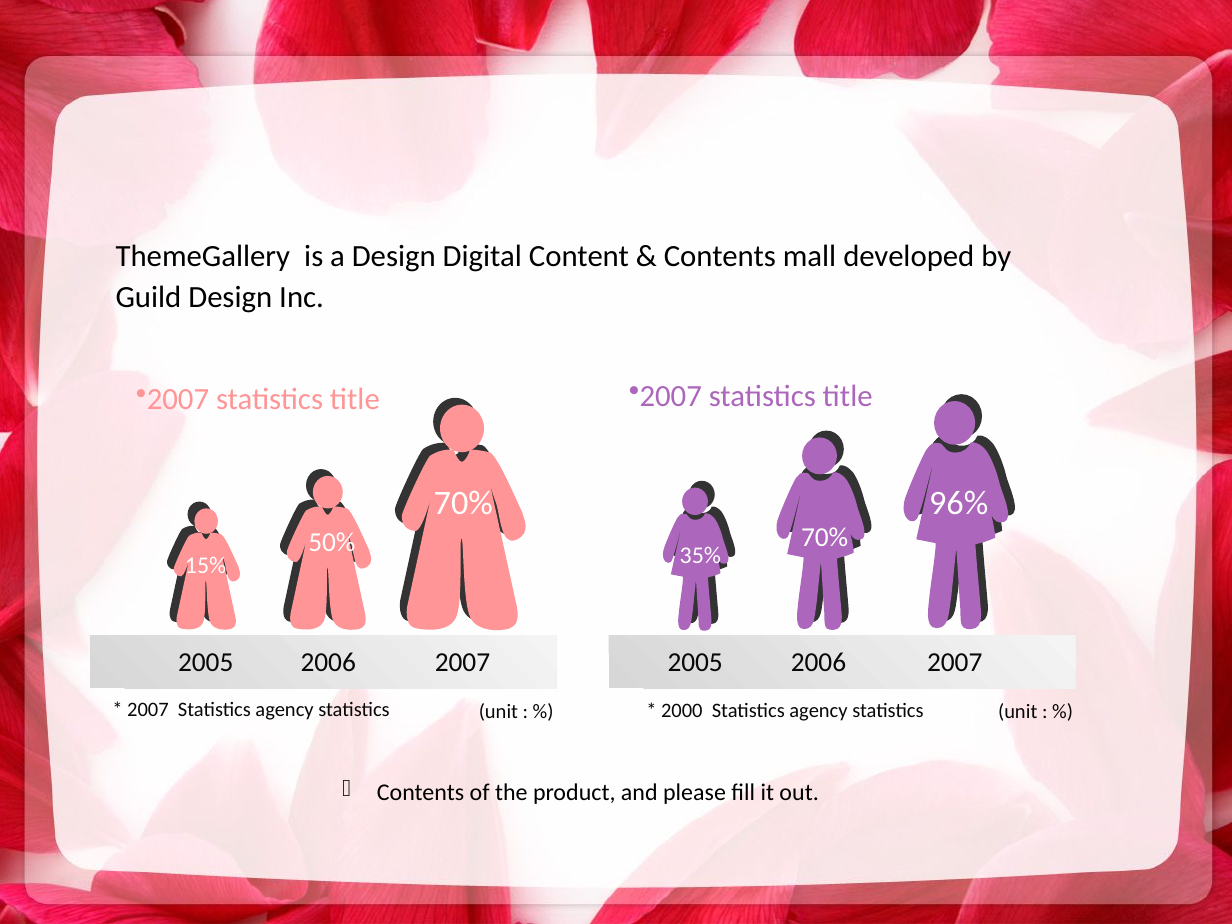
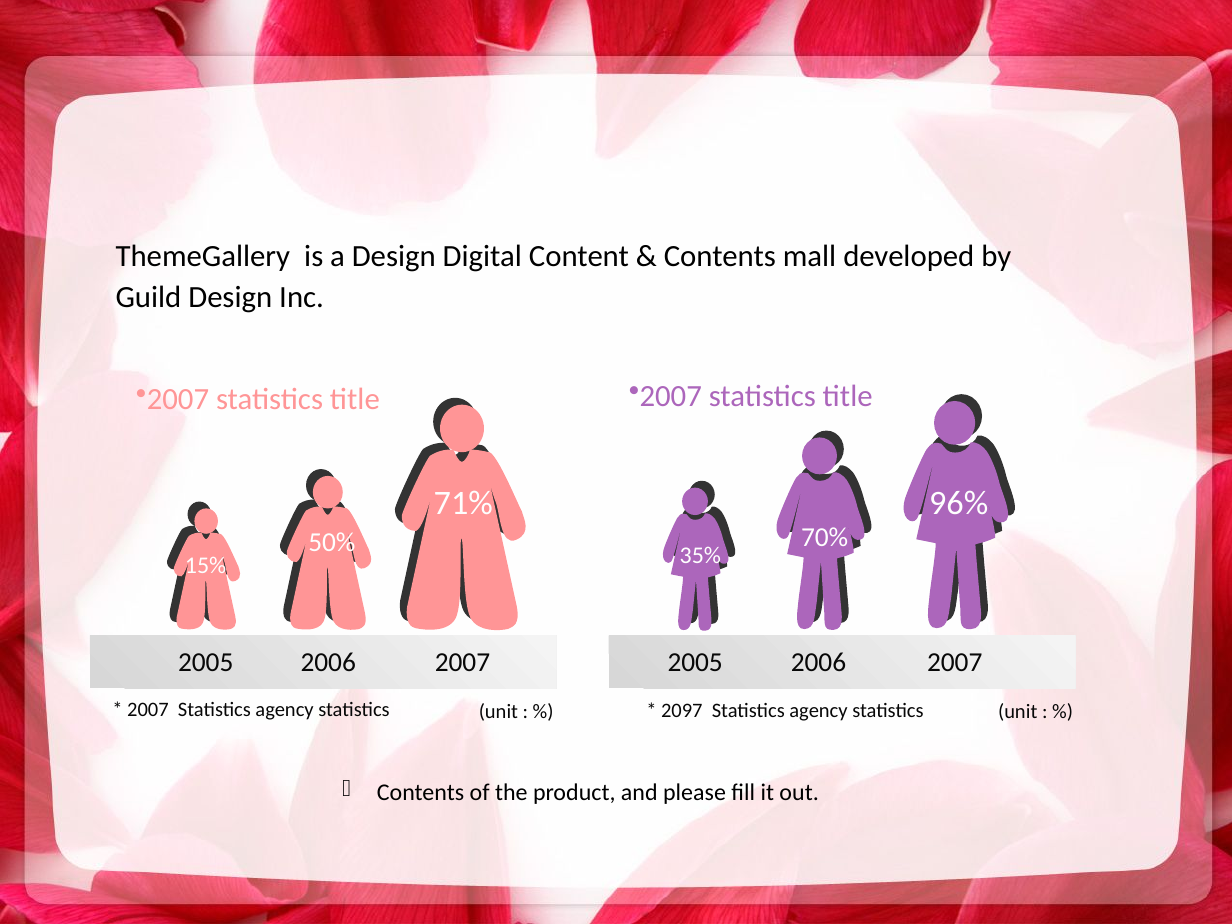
70%: 70% -> 71% (463, 504)
2000: 2000 -> 2097 (682, 711)
